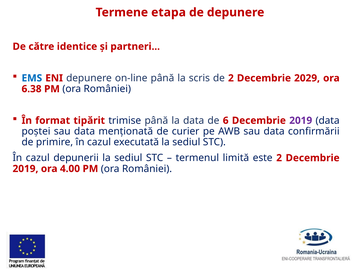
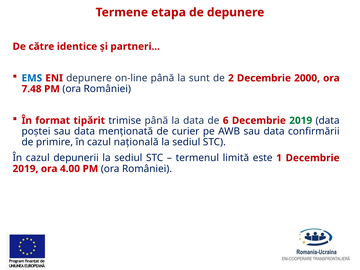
scris: scris -> sunt (199, 78)
2029: 2029 -> 2000 (307, 78)
6.38: 6.38 -> 7.48 (32, 89)
2019 colour: purple -> green (301, 121)
executată: executată -> națională (136, 142)
este 2: 2 -> 1 (279, 158)
